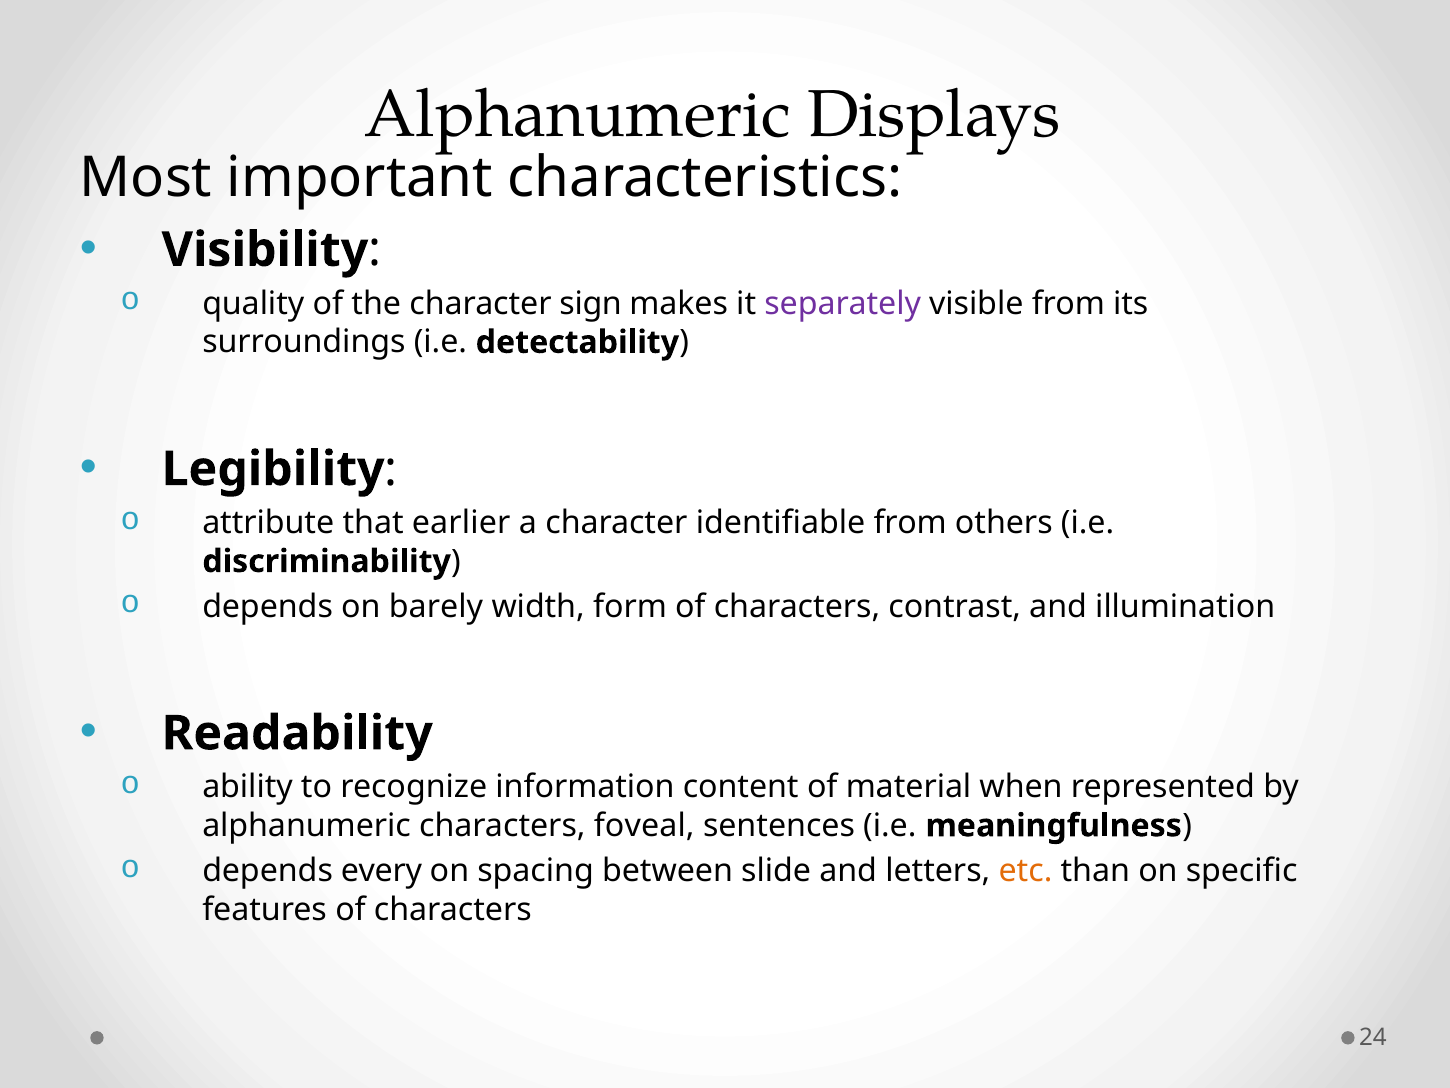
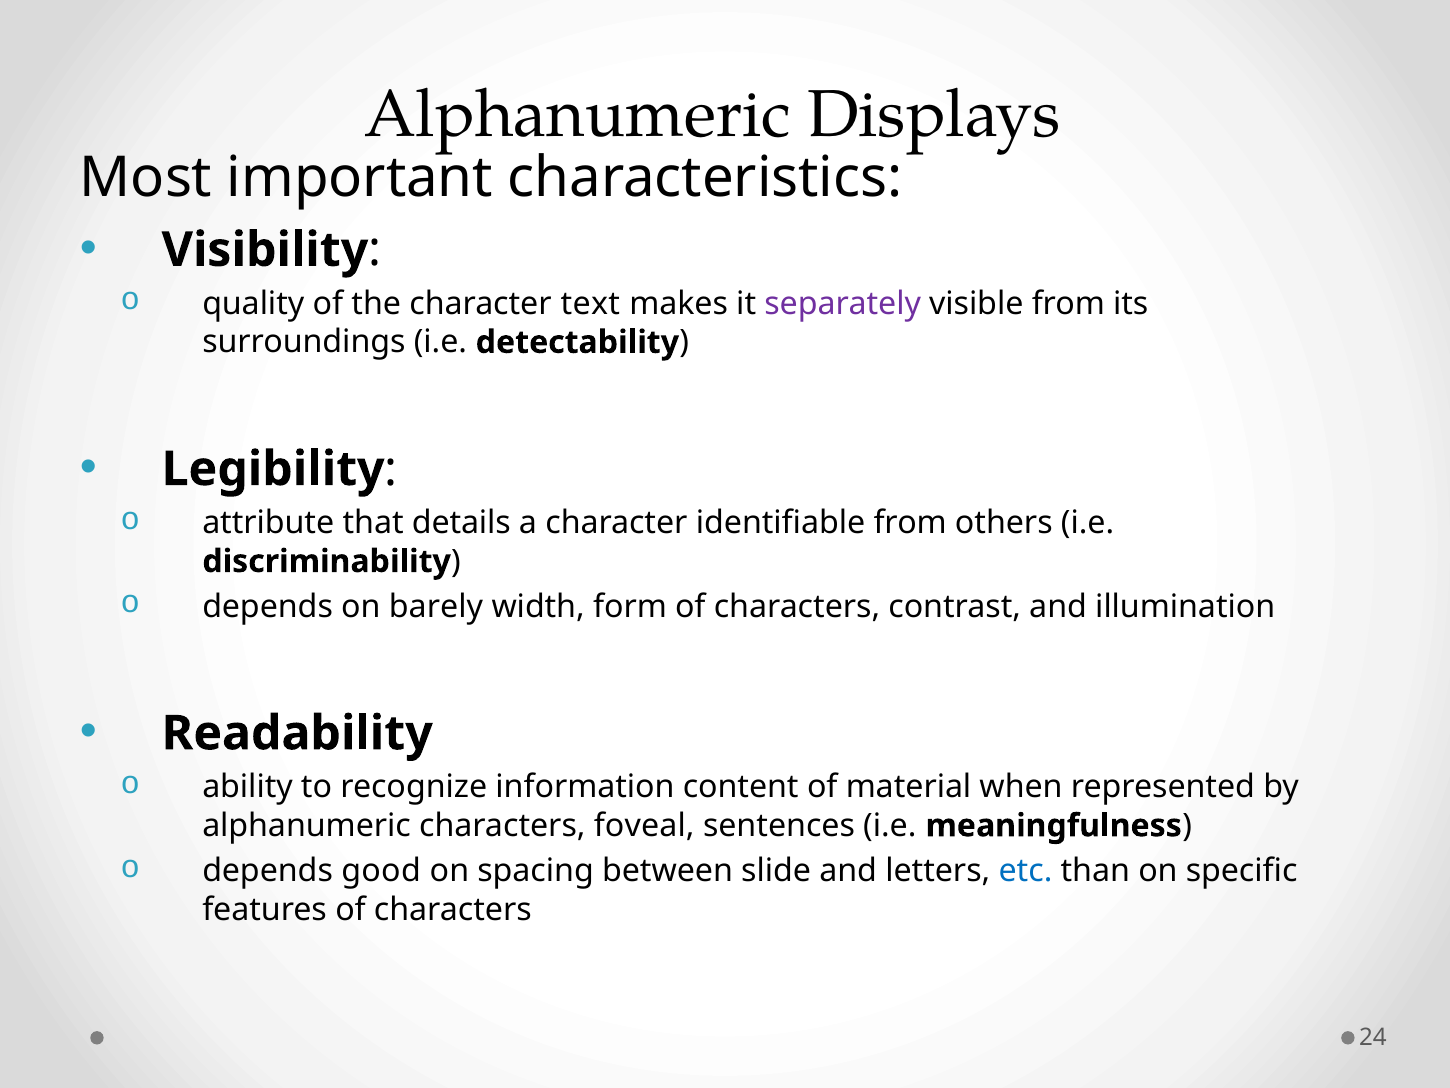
sign: sign -> text (590, 304)
earlier: earlier -> details (461, 523)
every: every -> good (381, 870)
etc colour: orange -> blue (1025, 870)
